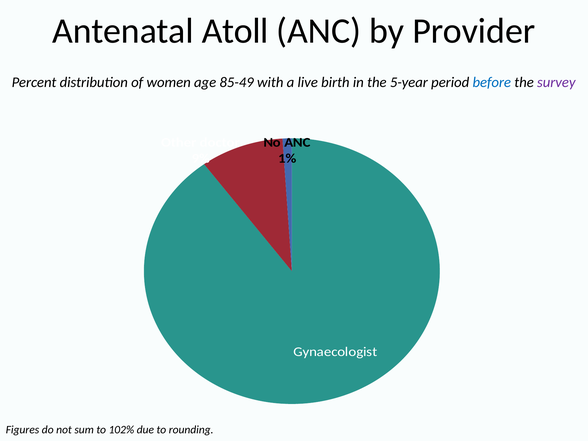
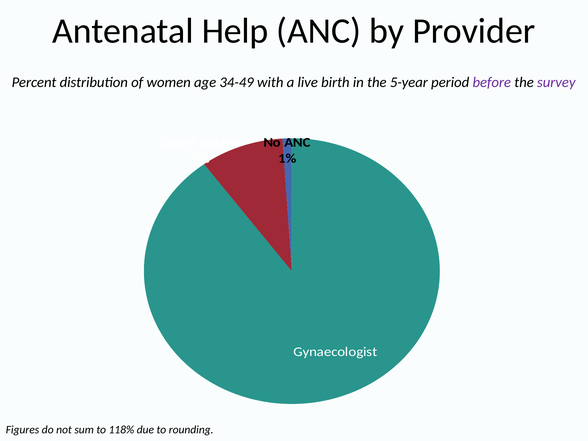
Atoll: Atoll -> Help (235, 31)
85-49: 85-49 -> 34-49 (237, 82)
before colour: blue -> purple (492, 82)
102%: 102% -> 118% (121, 430)
